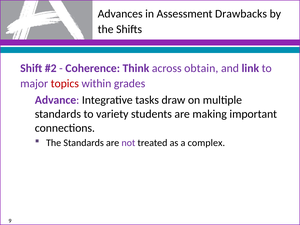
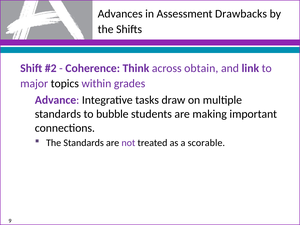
topics colour: red -> black (65, 84)
variety: variety -> bubble (112, 114)
complex: complex -> scorable (206, 143)
